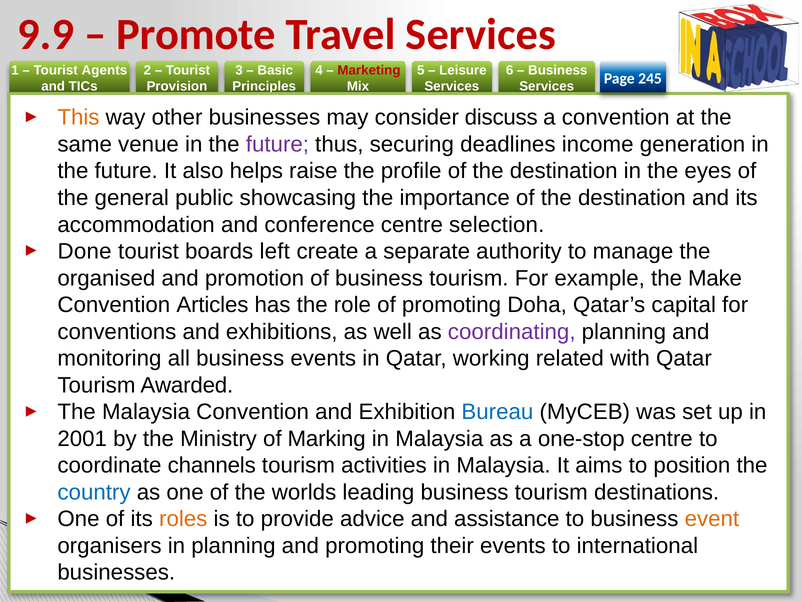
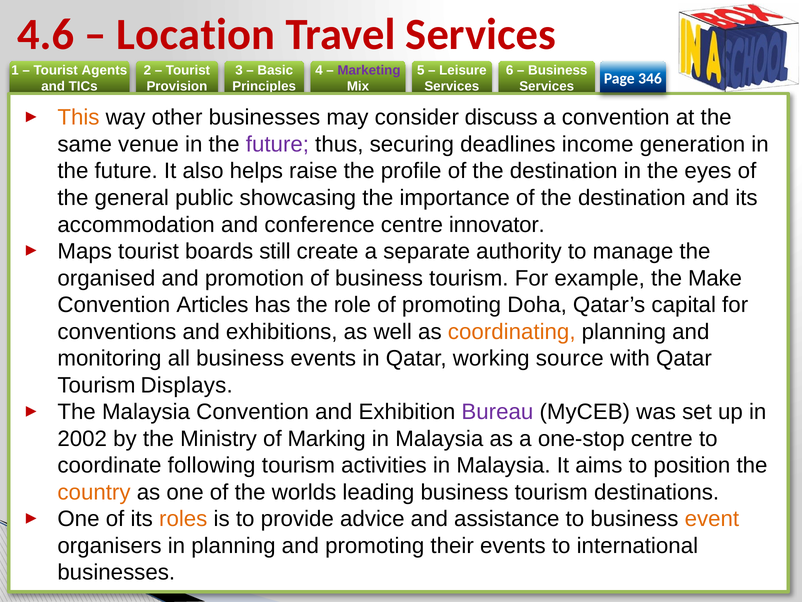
9.9: 9.9 -> 4.6 (46, 34)
Promote: Promote -> Location (196, 34)
Marketing colour: red -> purple (369, 70)
245: 245 -> 346 (650, 78)
selection: selection -> innovator (497, 224)
Done: Done -> Maps (85, 251)
left: left -> still (275, 251)
coordinating colour: purple -> orange (512, 331)
related: related -> source (570, 358)
Awarded: Awarded -> Displays (187, 385)
Bureau colour: blue -> purple (497, 412)
2001: 2001 -> 2002 (82, 438)
channels: channels -> following (212, 465)
country colour: blue -> orange (94, 492)
